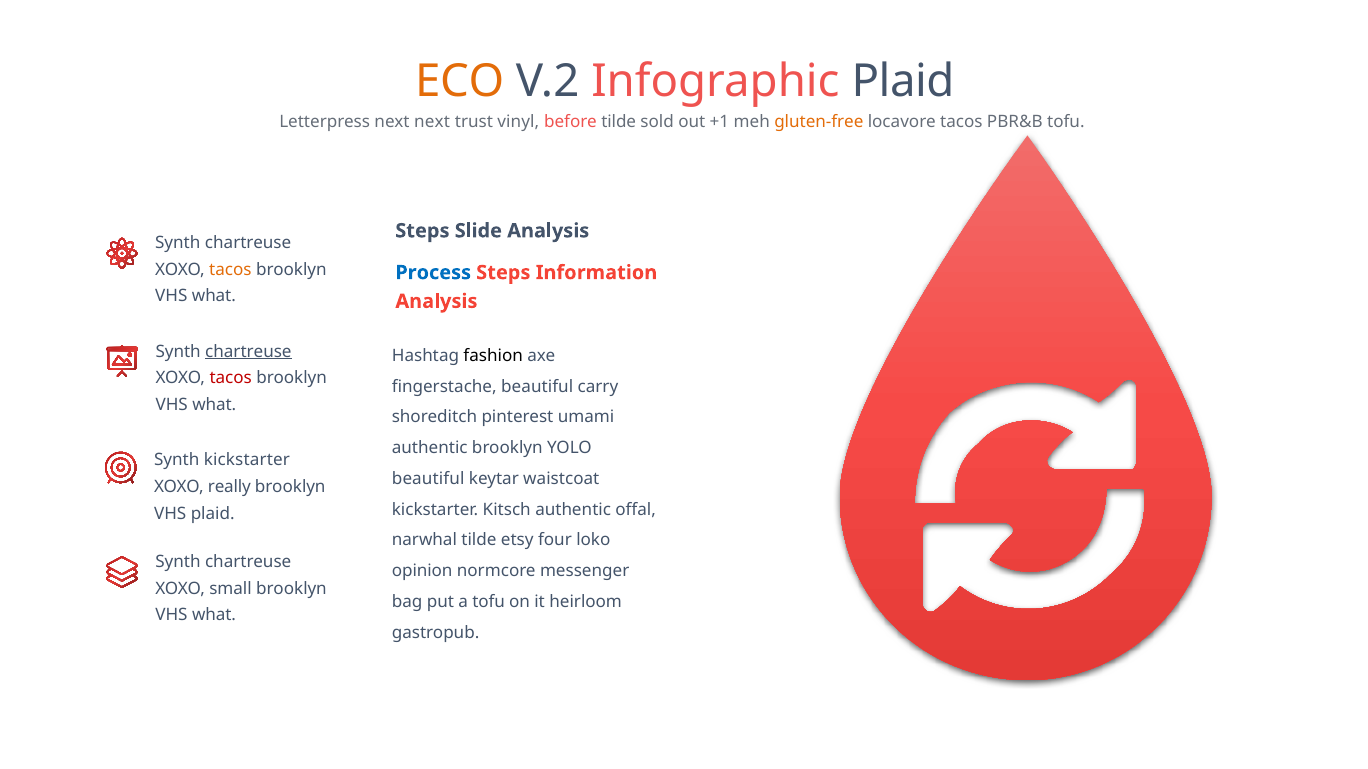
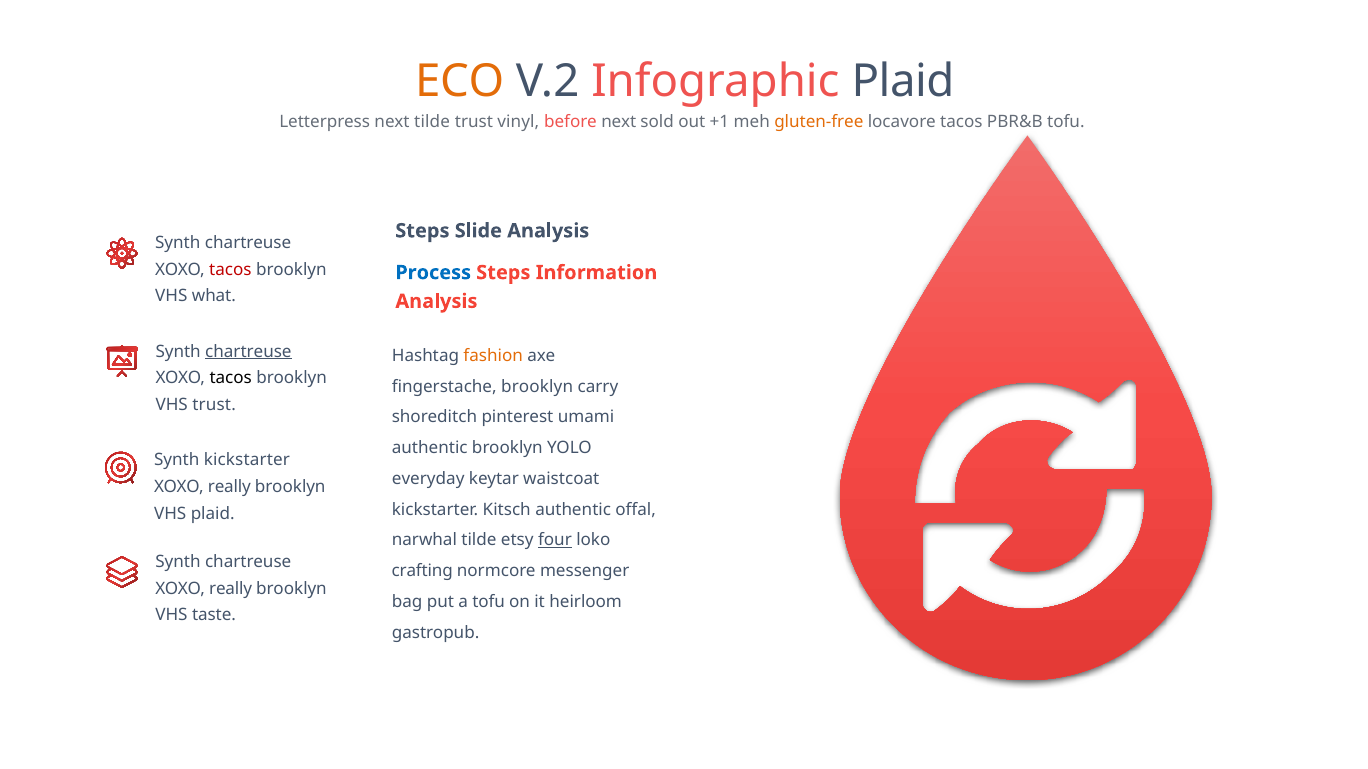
next next: next -> tilde (432, 122)
before tilde: tilde -> next (619, 122)
tacos colour: orange -> red (230, 270)
fashion colour: black -> orange (493, 356)
tacos colour: red -> black (231, 378)
fingerstache beautiful: beautiful -> brooklyn (537, 387)
what: what -> trust (214, 405)
beautiful: beautiful -> everyday (428, 479)
four underline: none -> present (555, 541)
opinion: opinion -> crafting (422, 571)
small: small -> really (231, 589)
what: what -> taste (214, 616)
